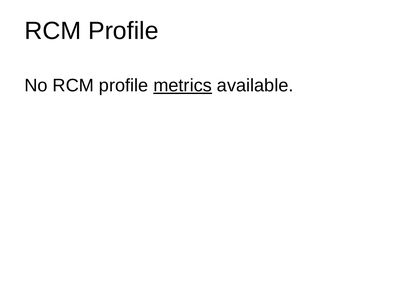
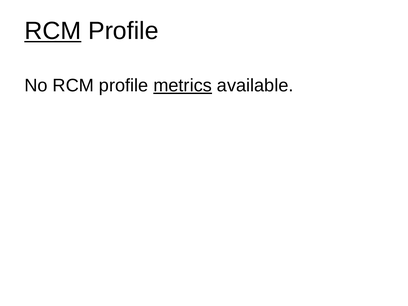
RCM underline: none -> present (53, 31)
